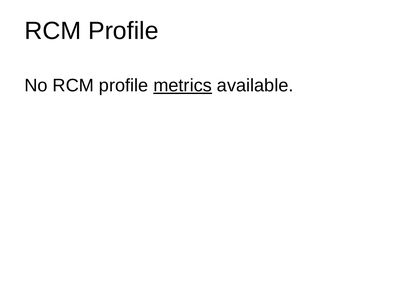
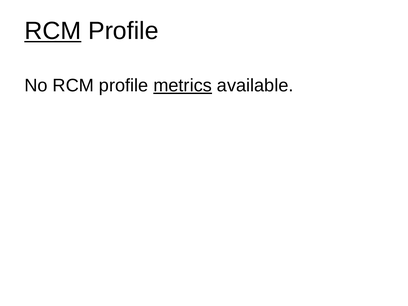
RCM underline: none -> present (53, 31)
